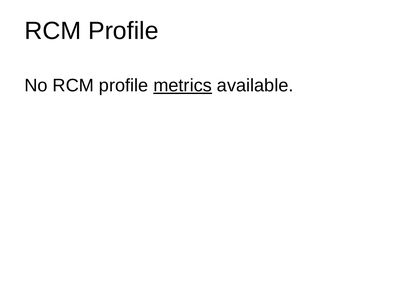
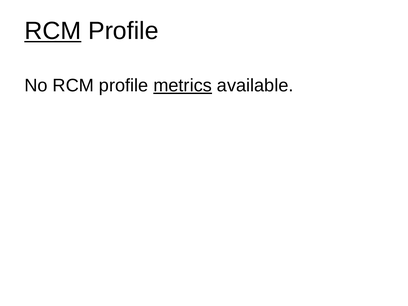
RCM underline: none -> present (53, 31)
